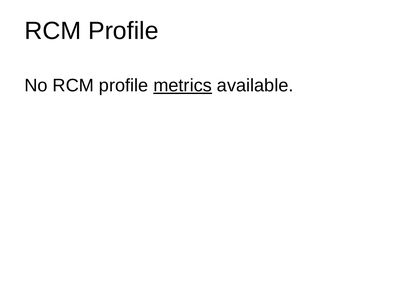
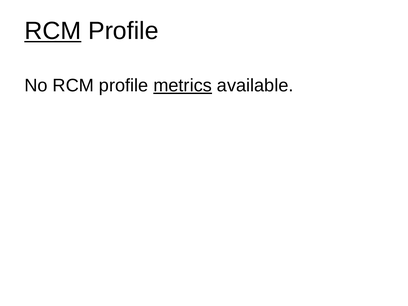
RCM underline: none -> present (53, 31)
